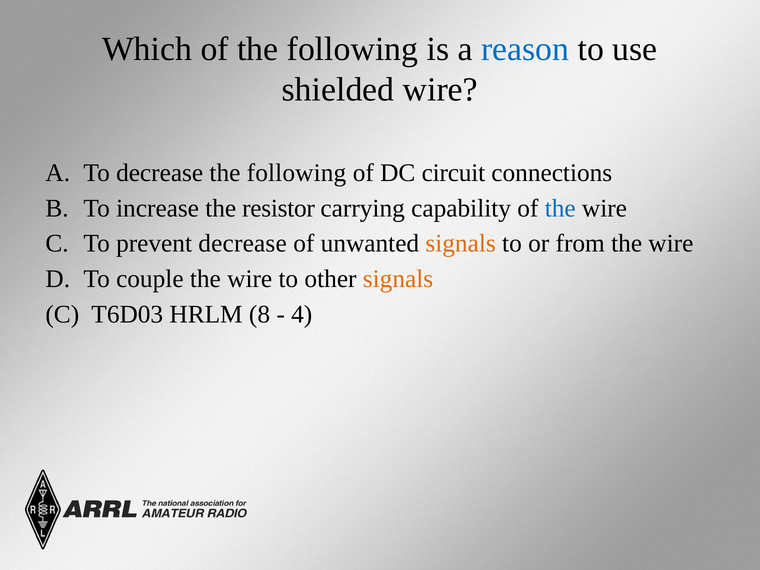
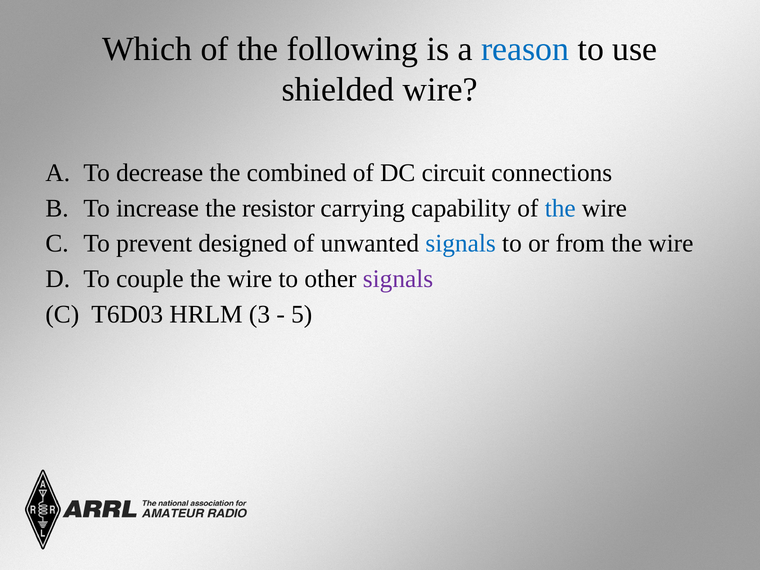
decrease the following: following -> combined (297, 173)
prevent decrease: decrease -> designed (243, 244)
signals colour: orange -> blue (461, 244)
signals colour: orange -> purple (398, 279)
8: 8 -> 3 (260, 315)
4: 4 -> 5 (302, 315)
